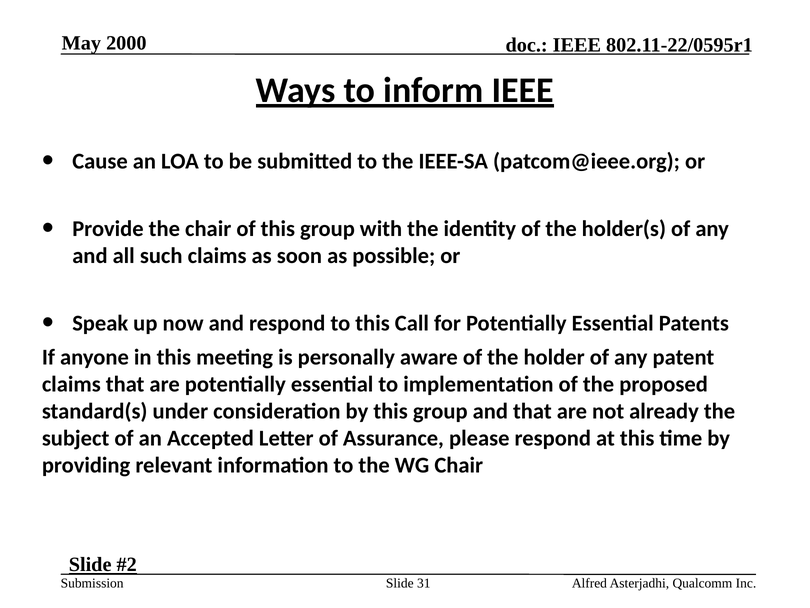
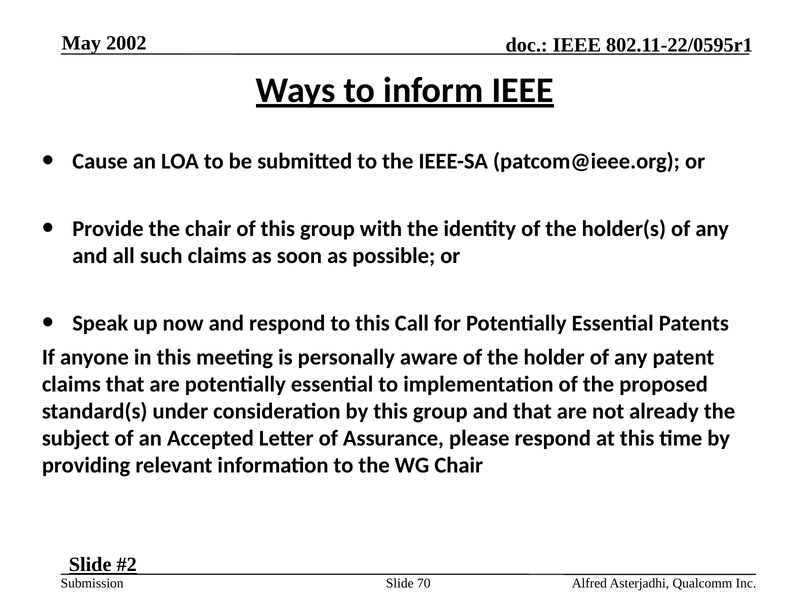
2000: 2000 -> 2002 (126, 43)
31: 31 -> 70 (424, 583)
